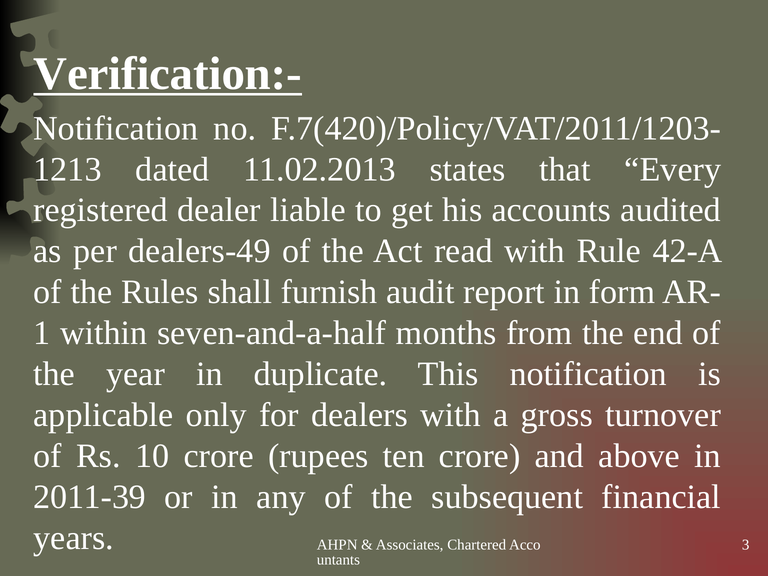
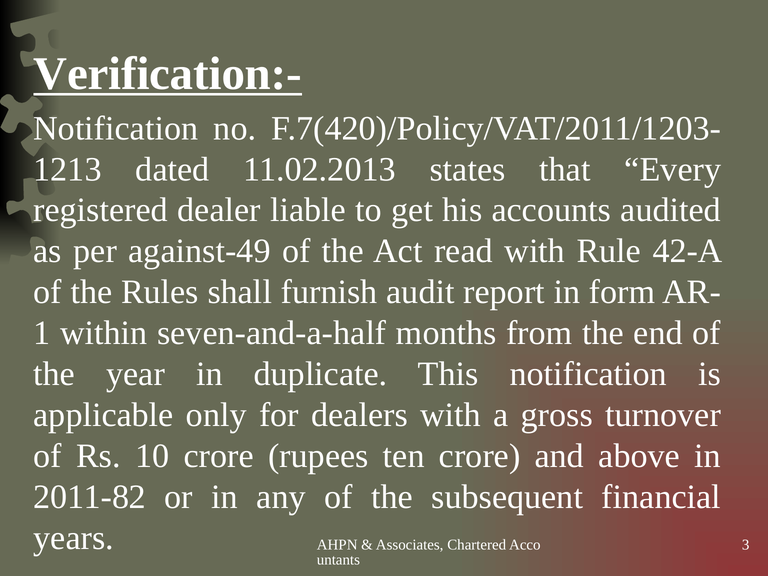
dealers-49: dealers-49 -> against-49 (199, 251)
2011-39: 2011-39 -> 2011-82 (90, 497)
